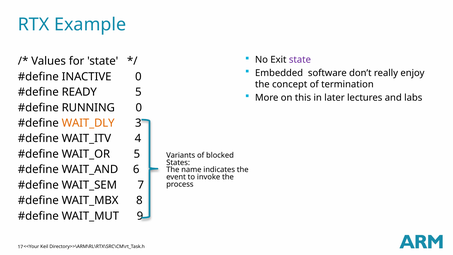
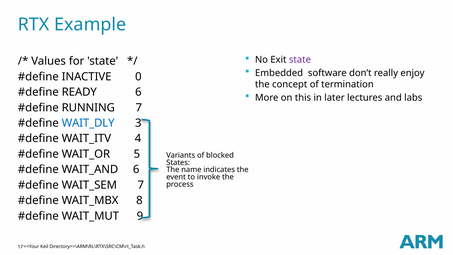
READY 5: 5 -> 6 (138, 92)
RUNNING 0: 0 -> 7 (139, 108)
WAIT_DLY colour: orange -> blue (88, 123)
